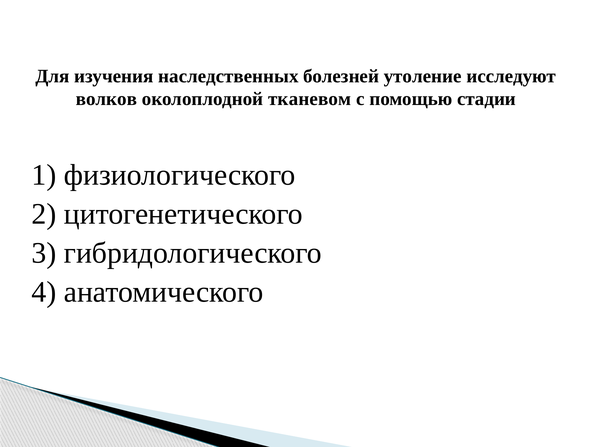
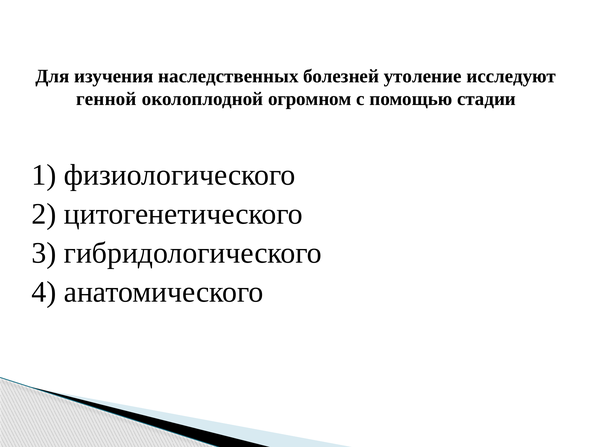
волков: волков -> генной (106, 99)
тканевом: тканевом -> огромном (310, 99)
